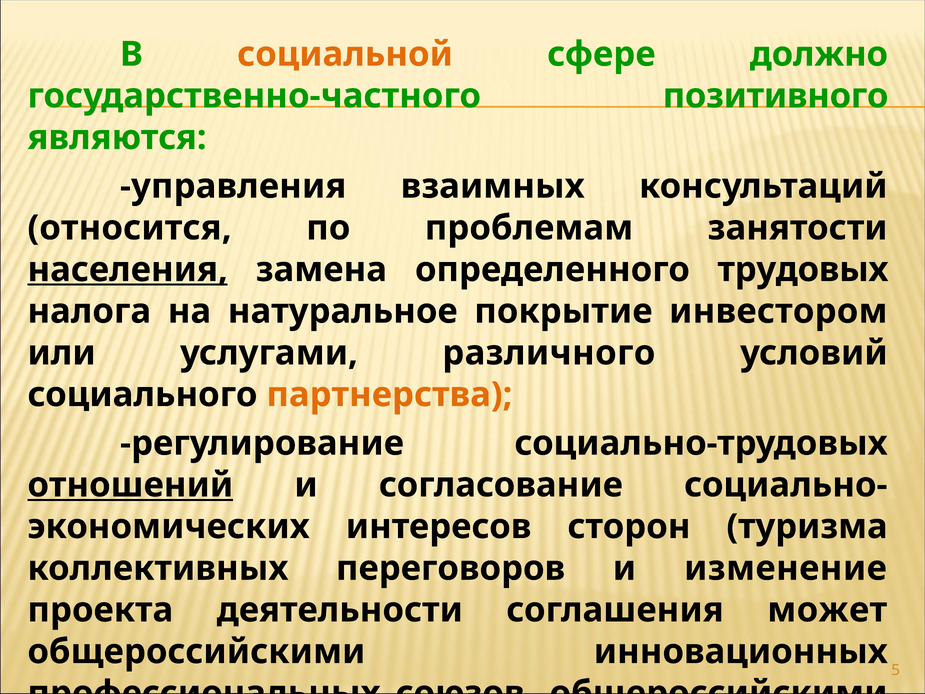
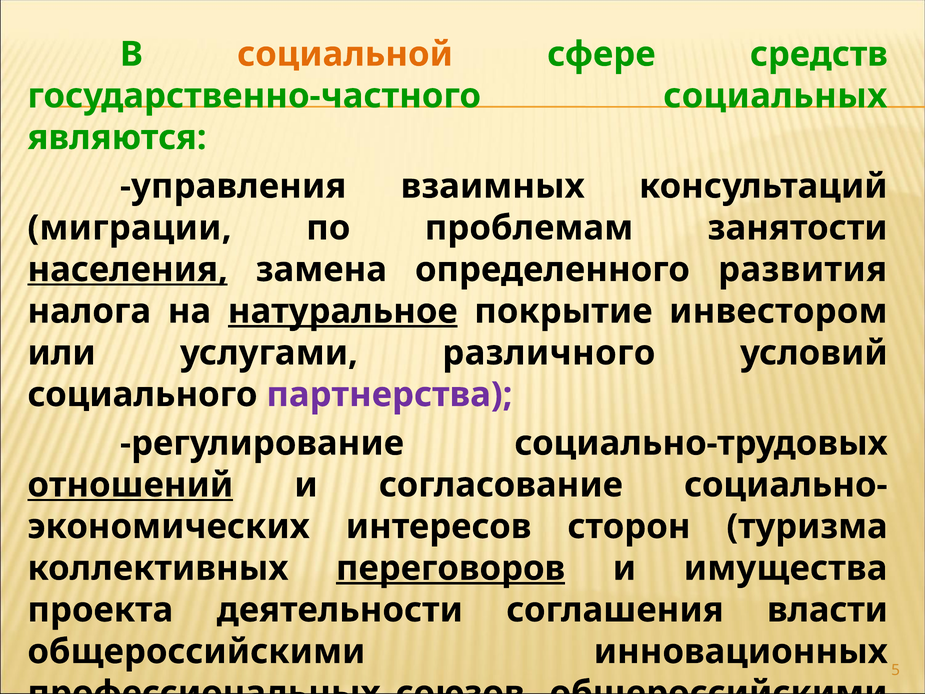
должно: должно -> средств (819, 54)
позитивного: позитивного -> социальных (775, 96)
относится: относится -> миграции (129, 228)
трудовых: трудовых -> развития (803, 270)
натуральное underline: none -> present (343, 311)
партнерства colour: orange -> purple (389, 394)
переговоров underline: none -> present (451, 568)
изменение: изменение -> имущества (786, 568)
может: может -> власти (827, 610)
